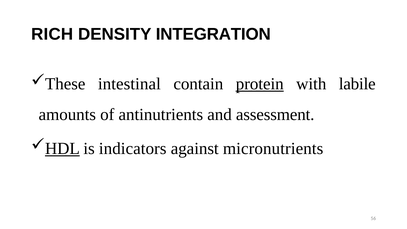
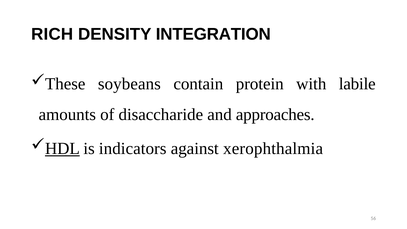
intestinal: intestinal -> soybeans (129, 84)
protein underline: present -> none (260, 84)
antinutrients: antinutrients -> disaccharide (161, 115)
assessment: assessment -> approaches (275, 115)
micronutrients: micronutrients -> xerophthalmia (273, 148)
